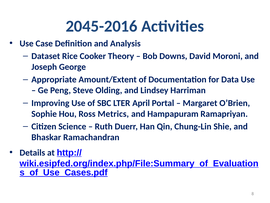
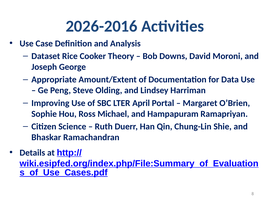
2045-2016: 2045-2016 -> 2026-2016 (102, 26)
Metrics: Metrics -> Michael (113, 114)
